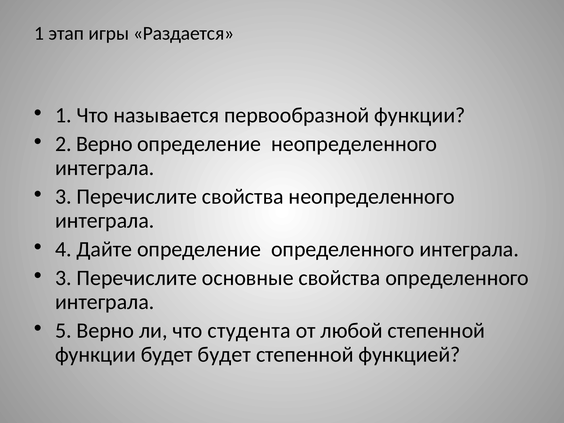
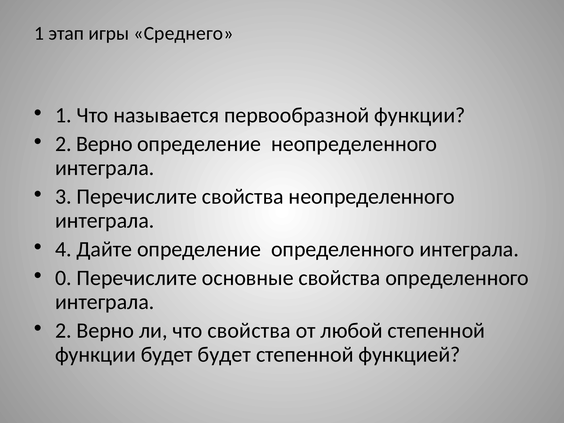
Раздается: Раздается -> Среднего (183, 33)
3: 3 -> 0 (63, 278)
5: 5 -> 2 (63, 331)
что студента: студента -> свойства (249, 331)
